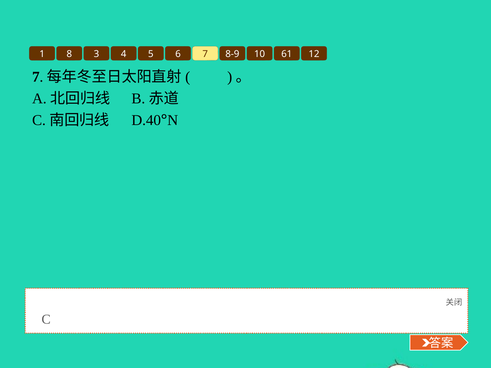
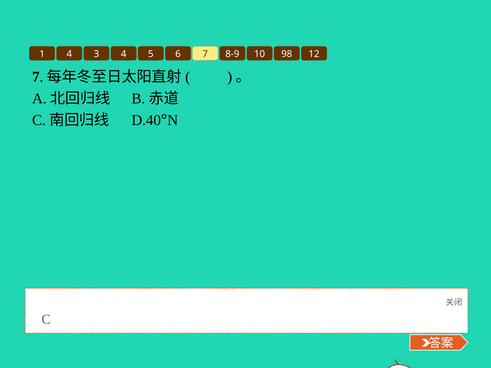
1 8: 8 -> 4 (69, 54)
61: 61 -> 98 (287, 54)
